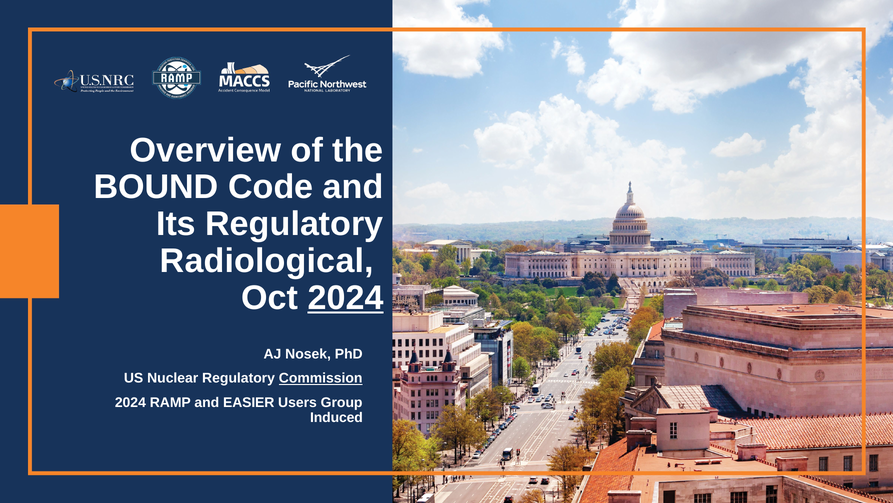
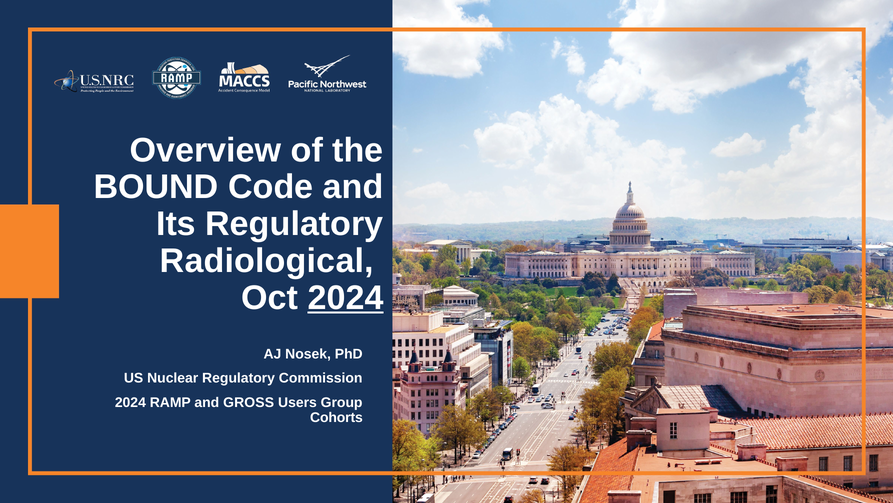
Commission underline: present -> none (321, 378)
EASIER: EASIER -> GROSS (249, 402)
Induced: Induced -> Cohorts (336, 417)
